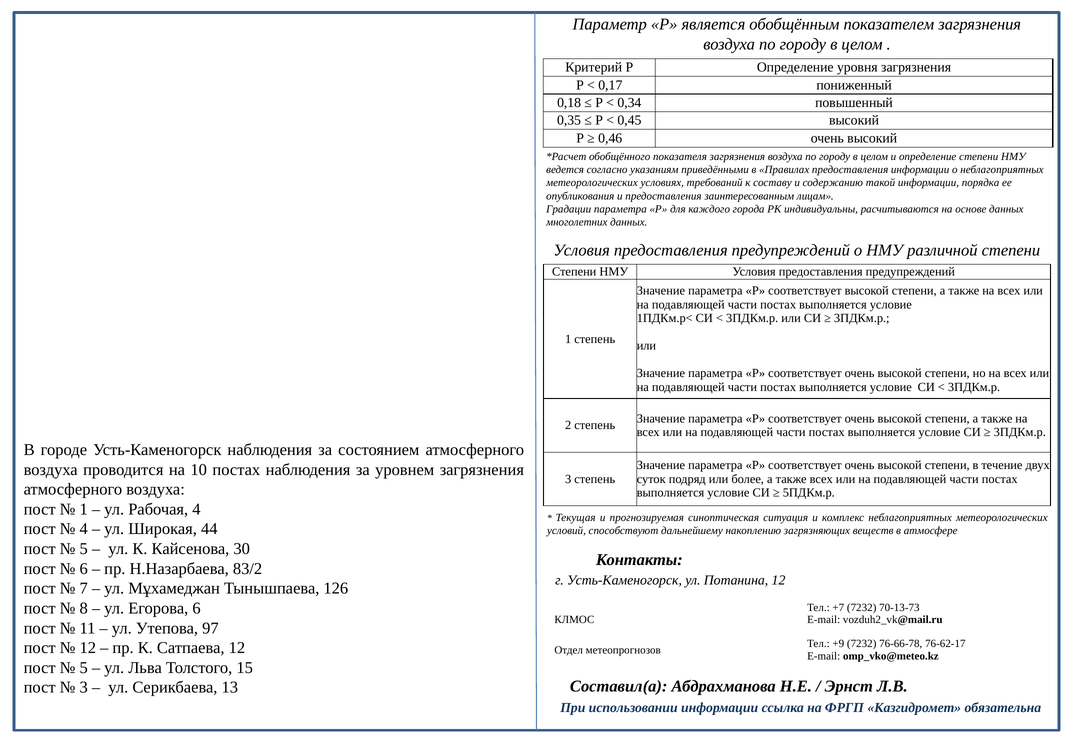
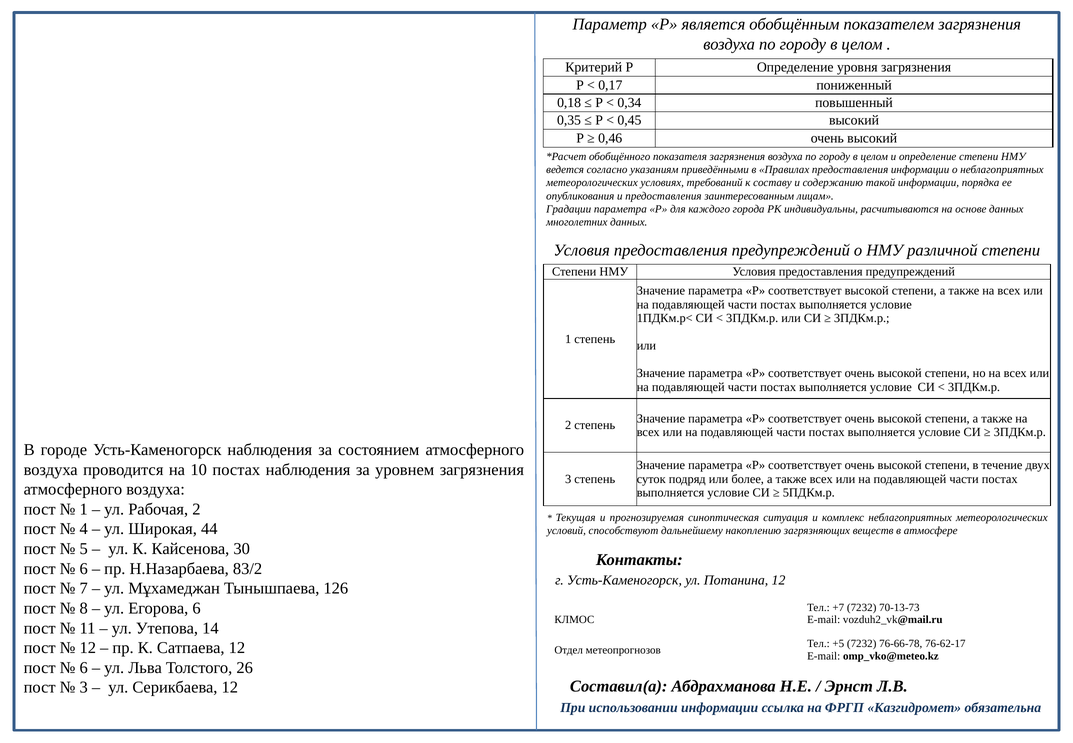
Рабочая 4: 4 -> 2 (196, 509)
97: 97 -> 14 (210, 628)
+9: +9 -> +5 (838, 644)
5: 5 -> 6 (84, 668)
15: 15 -> 26 (245, 668)
Серикбаева 13: 13 -> 12 (230, 687)
